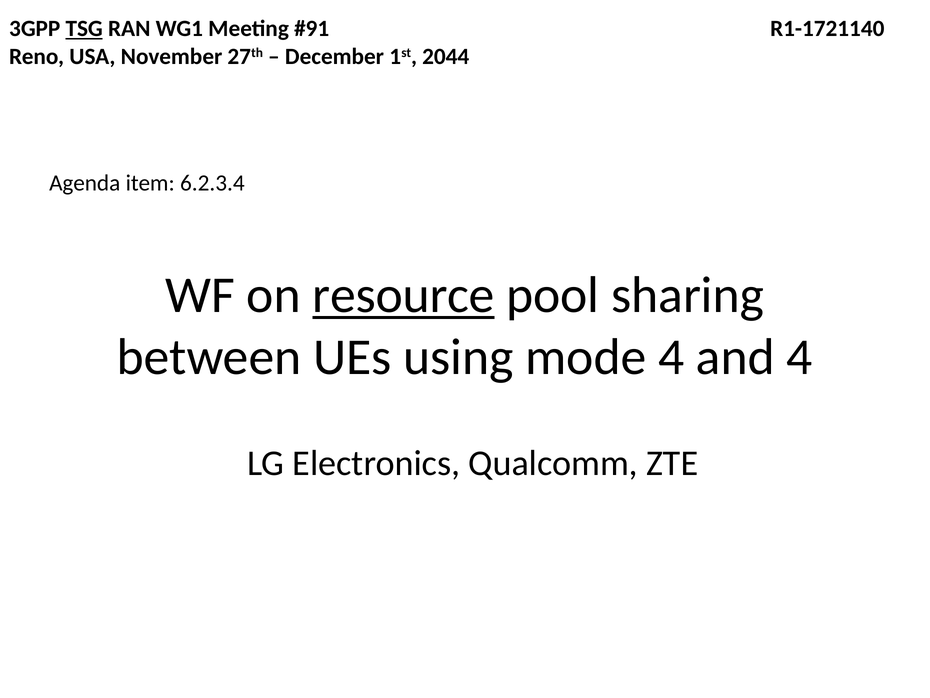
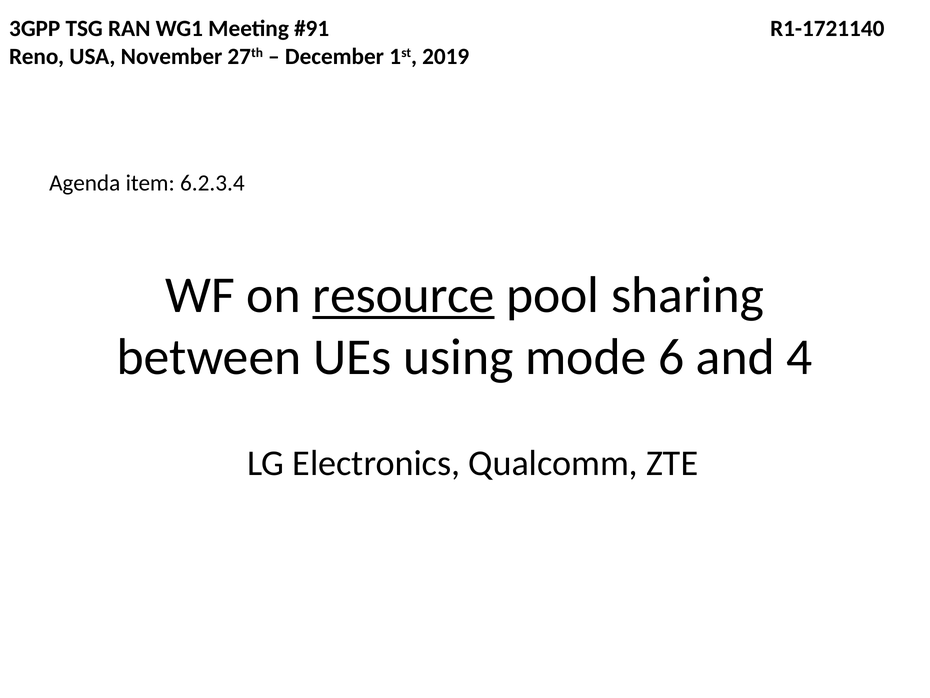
TSG underline: present -> none (84, 29)
2044: 2044 -> 2019 (446, 56)
mode 4: 4 -> 6 (671, 357)
